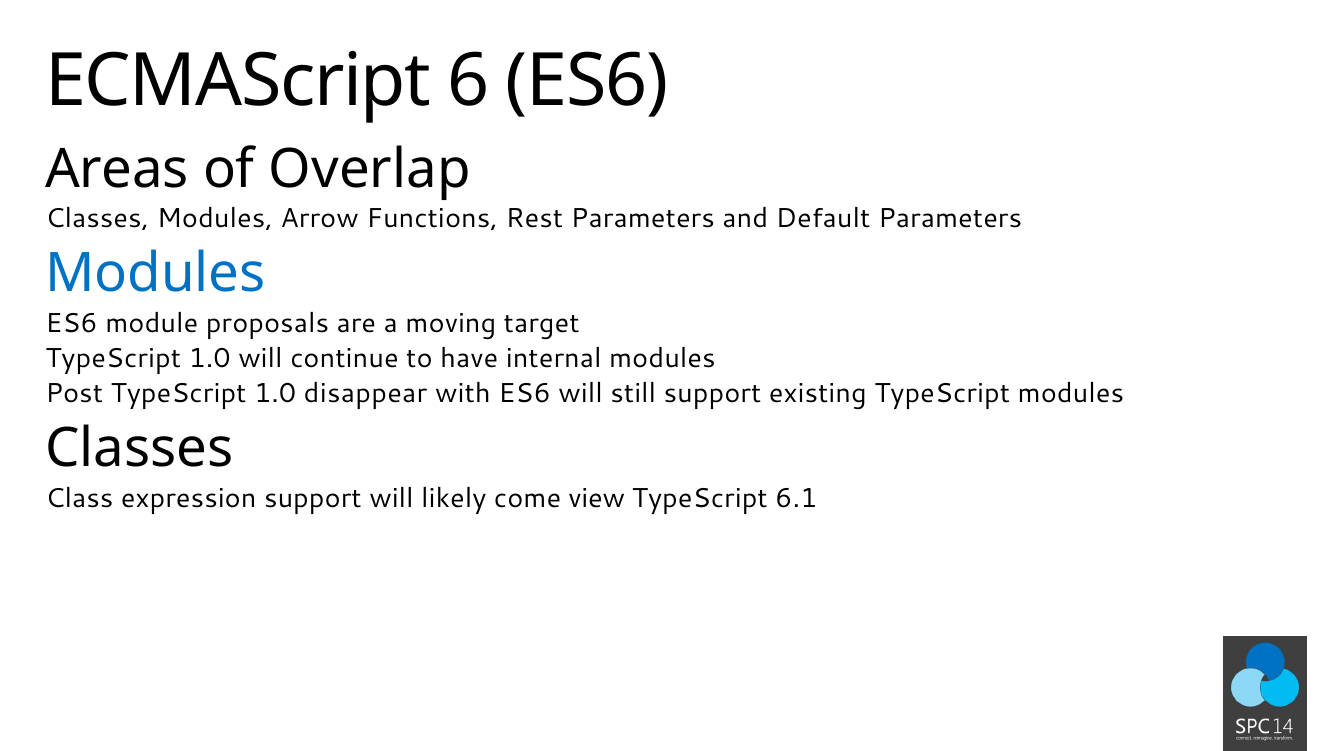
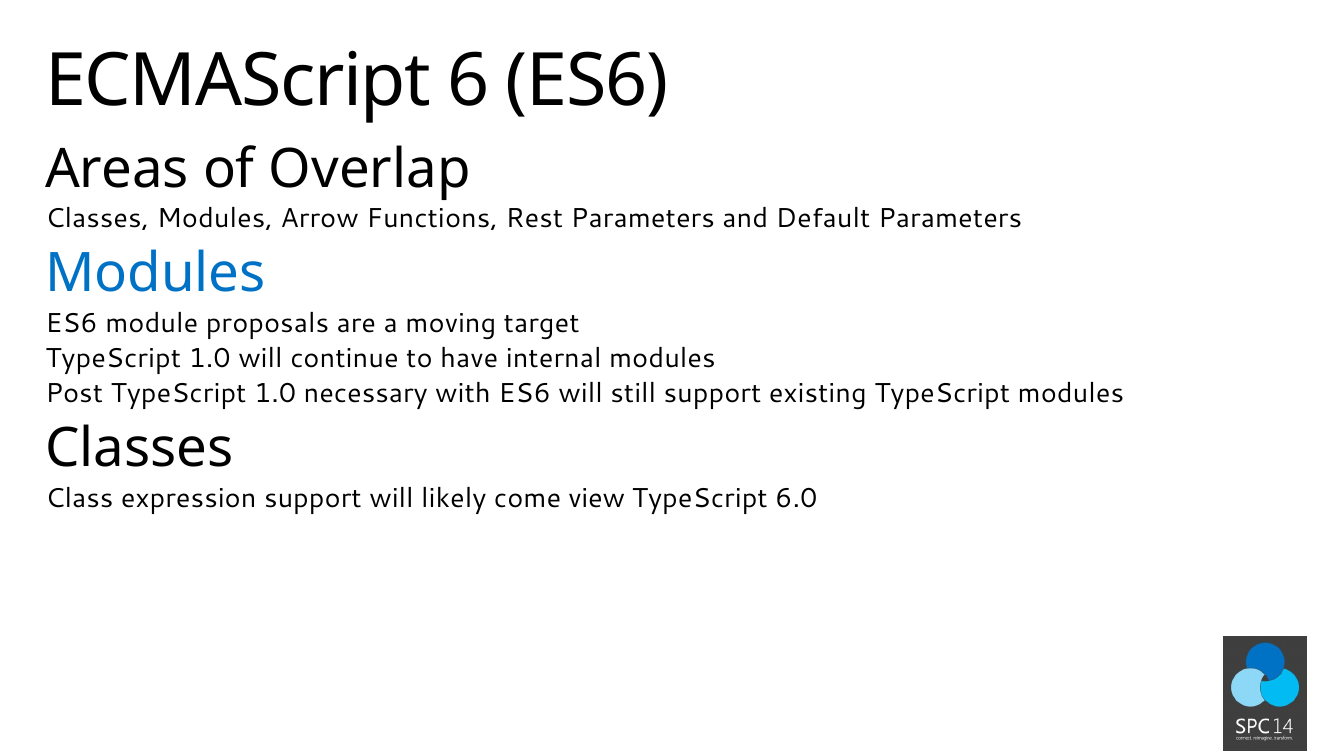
disappear: disappear -> necessary (366, 394)
6.1: 6.1 -> 6.0 (796, 498)
